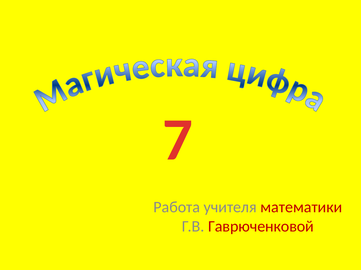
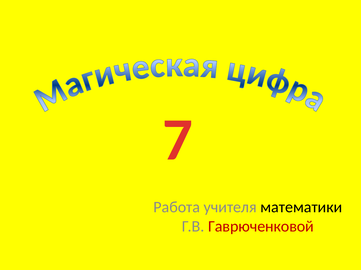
математики colour: red -> black (301, 208)
